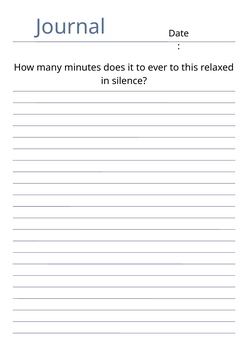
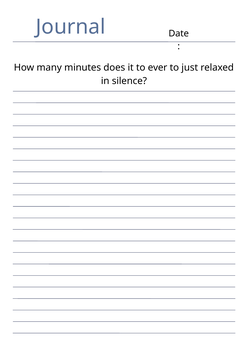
this: this -> just (190, 67)
